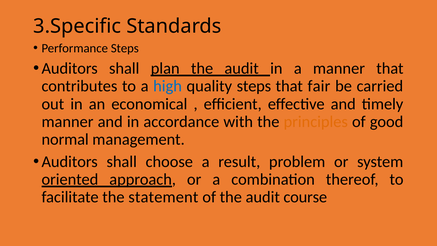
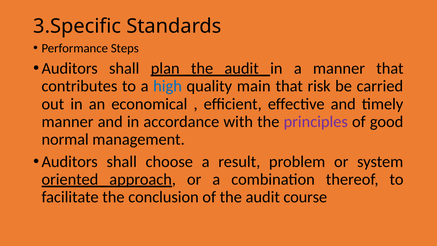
quality steps: steps -> main (254, 86)
fair: fair -> risk (319, 86)
principles colour: orange -> purple (316, 122)
statement: statement -> conclusion (163, 197)
